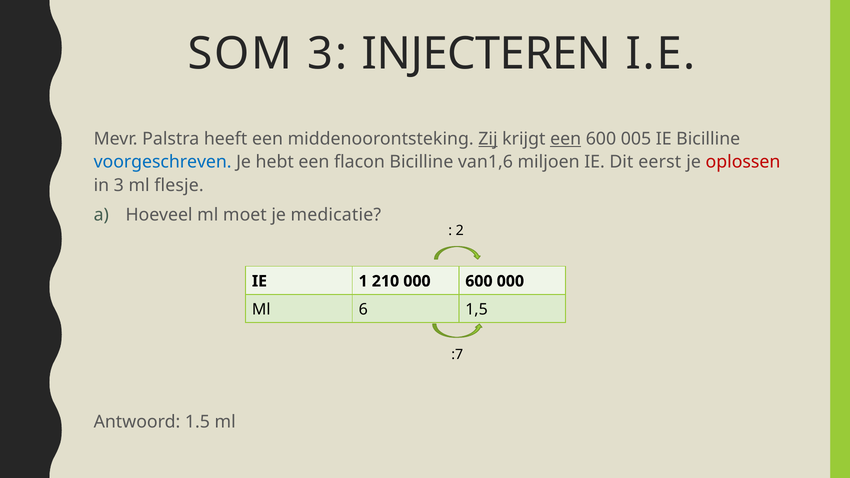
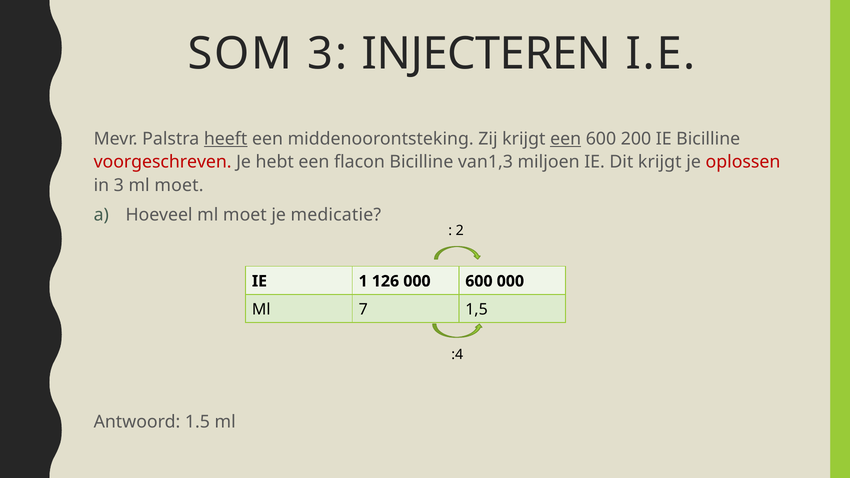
heeft underline: none -> present (226, 139)
Zij underline: present -> none (488, 139)
005: 005 -> 200 (636, 139)
voorgeschreven colour: blue -> red (163, 162)
van1,6: van1,6 -> van1,3 (485, 162)
Dit eerst: eerst -> krijgt (660, 162)
3 ml flesje: flesje -> moet (179, 186)
210: 210 -> 126 (385, 281)
6: 6 -> 7 (363, 309)
:7: :7 -> :4 (457, 355)
